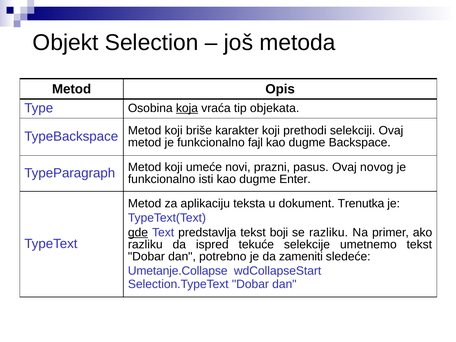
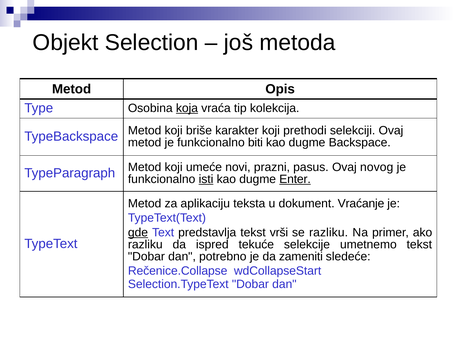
objekata: objekata -> kolekcija (275, 108)
fajl: fajl -> biti (255, 143)
isti underline: none -> present (206, 179)
Enter underline: none -> present (295, 179)
Trenutka: Trenutka -> Vraćanje (361, 204)
boji: boji -> vrši (279, 232)
Umetanje.Collapse: Umetanje.Collapse -> Rečenice.Collapse (178, 271)
